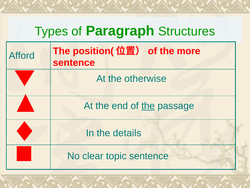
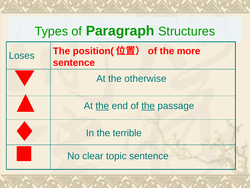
Afford: Afford -> Loses (22, 56)
the underline: none -> present (102, 106)
details: details -> terrible (127, 133)
